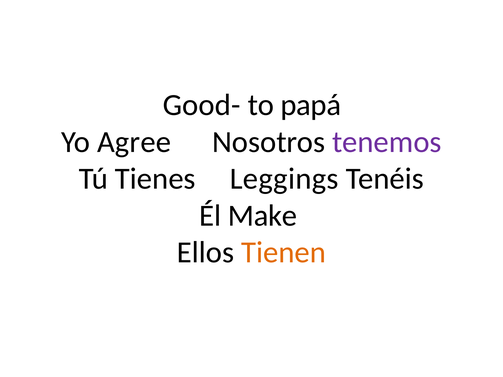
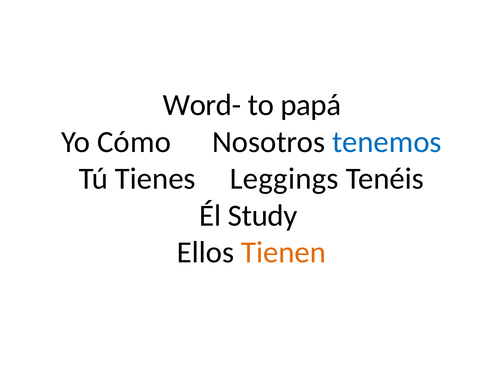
Good-: Good- -> Word- (202, 105)
Agree: Agree -> Cómo (134, 142)
tenemos colour: purple -> blue (387, 142)
Make: Make -> Study (263, 216)
